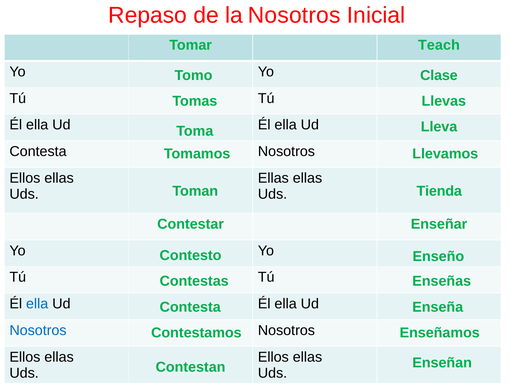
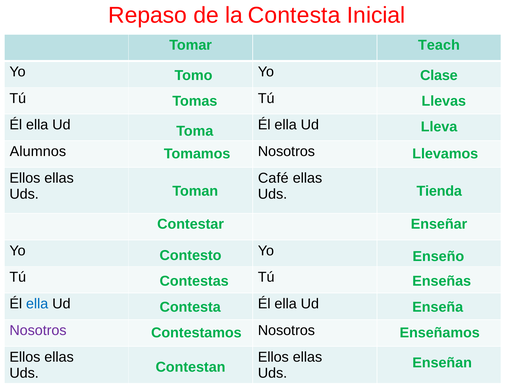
la Nosotros: Nosotros -> Contesta (294, 15)
Contesta: Contesta -> Alumnos (38, 151)
Ellas: Ellas -> Café (273, 178)
Nosotros colour: blue -> purple (38, 330)
